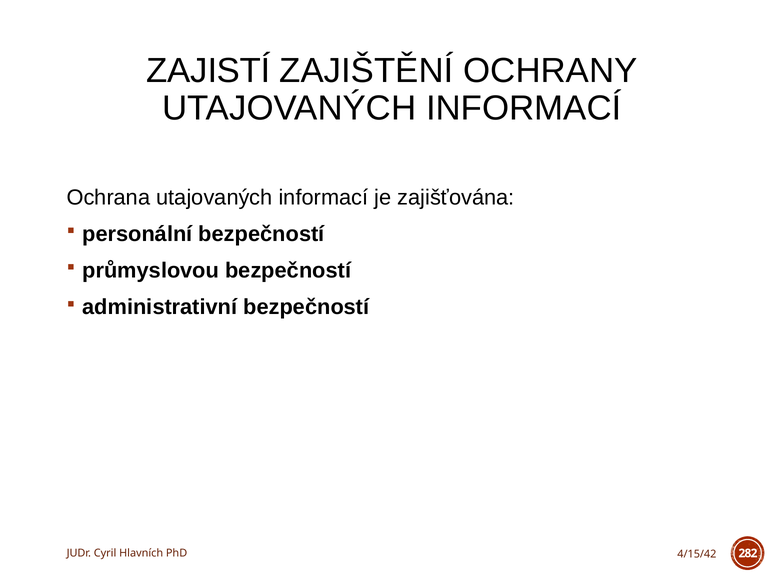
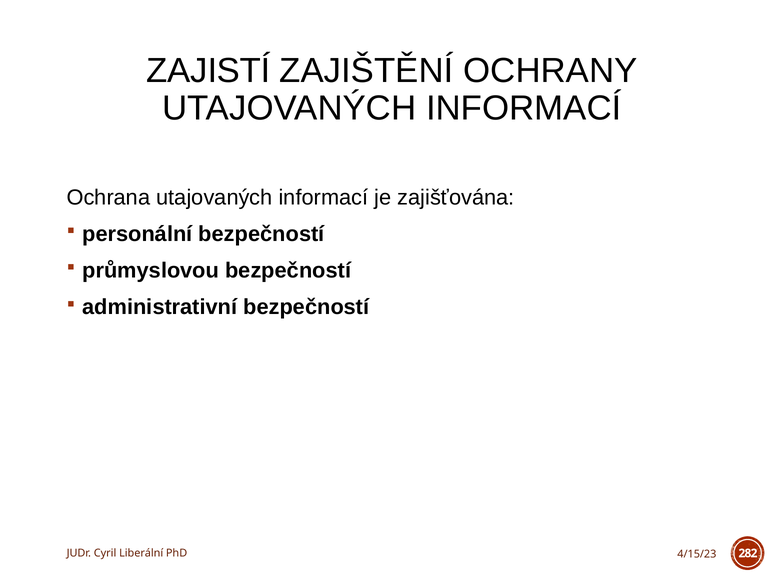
Hlavních: Hlavních -> Liberální (141, 553)
4/15/42: 4/15/42 -> 4/15/23 (697, 554)
